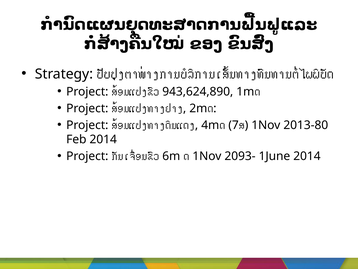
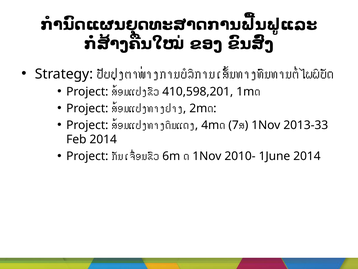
943,624,890: 943,624,890 -> 410,598,201 (198, 92)
2013-80: 2013-80 -> 2013-33 (306, 125)
2093-: 2093- -> 2010- (240, 156)
